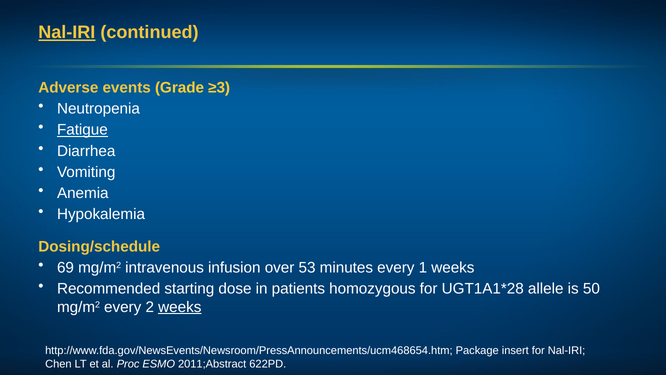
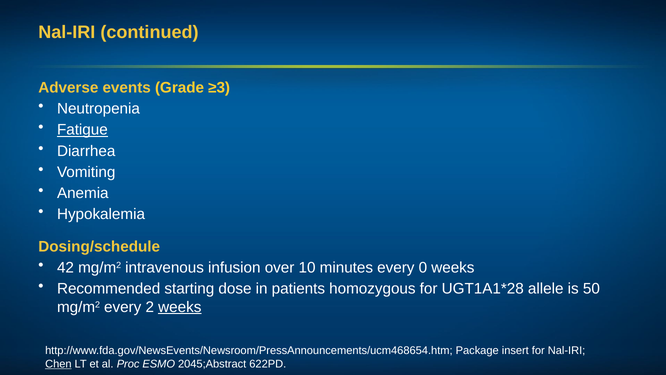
Nal-IRI underline: present -> none (67, 32)
69: 69 -> 42 (65, 267)
53: 53 -> 10 (307, 267)
1: 1 -> 0 (423, 267)
Chen underline: none -> present (58, 364)
2011;Abstract: 2011;Abstract -> 2045;Abstract (212, 364)
